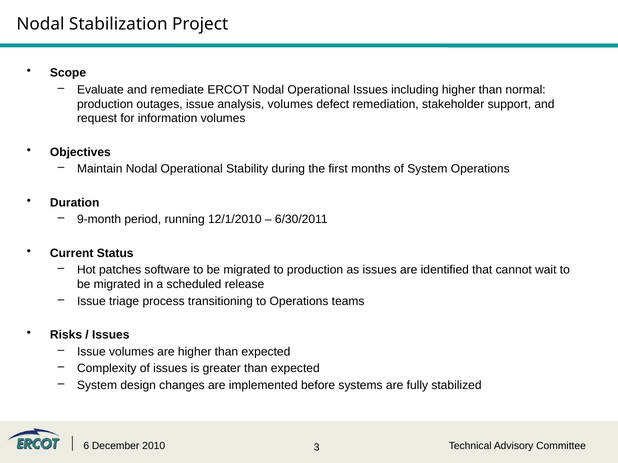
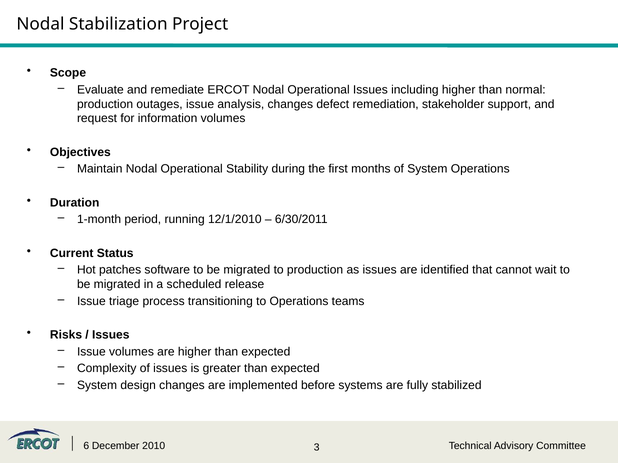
analysis volumes: volumes -> changes (290, 104)
9-month: 9-month -> 1-month (99, 220)
